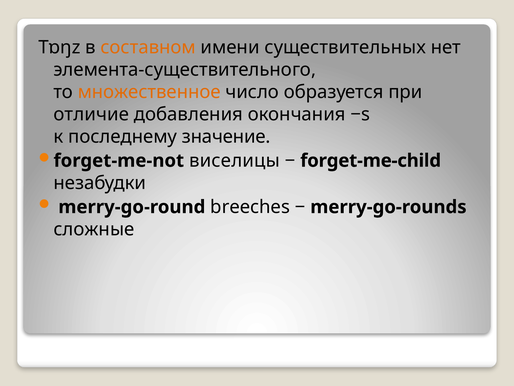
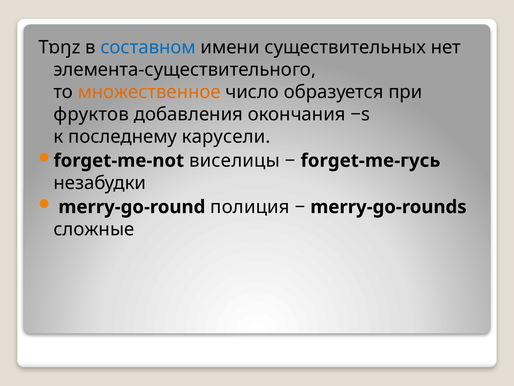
составном colour: orange -> blue (148, 47)
отличие: отличие -> фруктов (91, 114)
значение: значение -> карусели (226, 136)
forget-me-child: forget-me-child -> forget-me-гусь (371, 160)
breeches: breeches -> полиция (250, 207)
